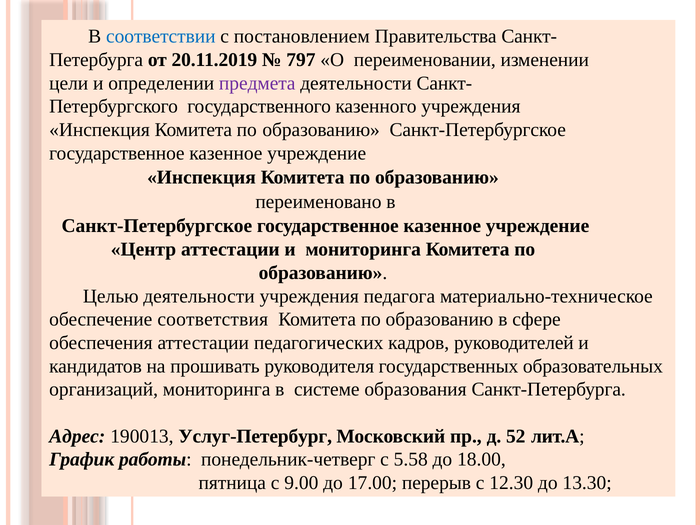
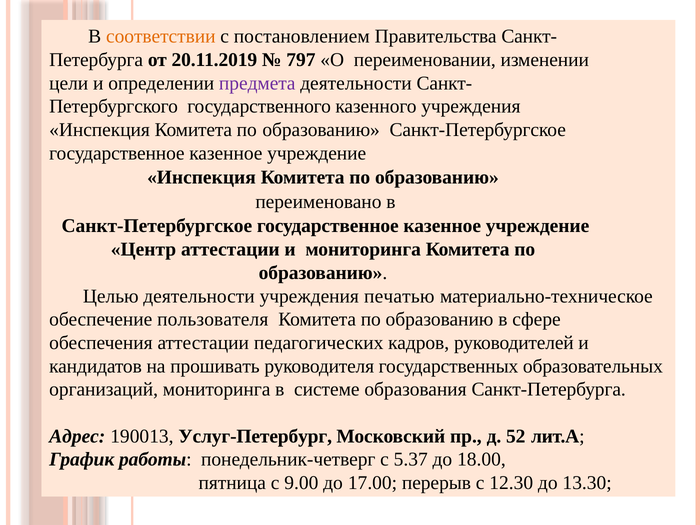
соответствии colour: blue -> orange (161, 36)
педагога: педагога -> печатью (399, 296)
соответствия: соответствия -> пользователя (213, 319)
5.58: 5.58 -> 5.37 (411, 459)
